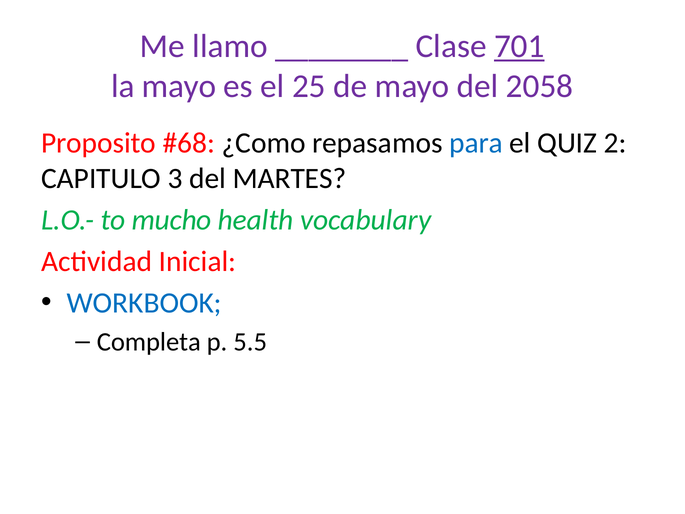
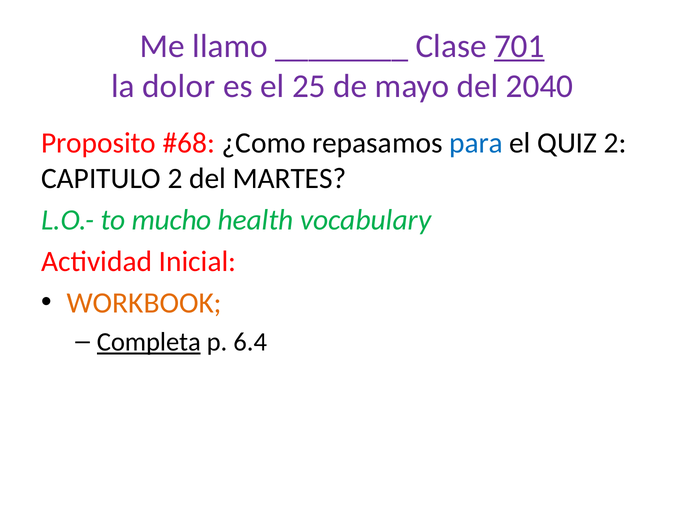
la mayo: mayo -> dolor (179, 86)
2058: 2058 -> 2040 (540, 86)
CAPITULO 3: 3 -> 2 (175, 178)
WORKBOOK colour: blue -> orange (144, 303)
Completa underline: none -> present (149, 342)
5.5: 5.5 -> 6.4 (250, 342)
